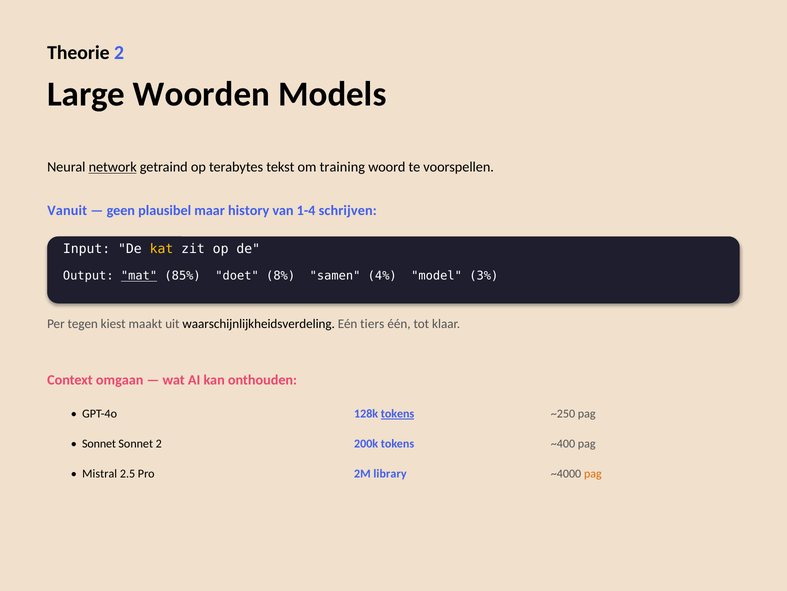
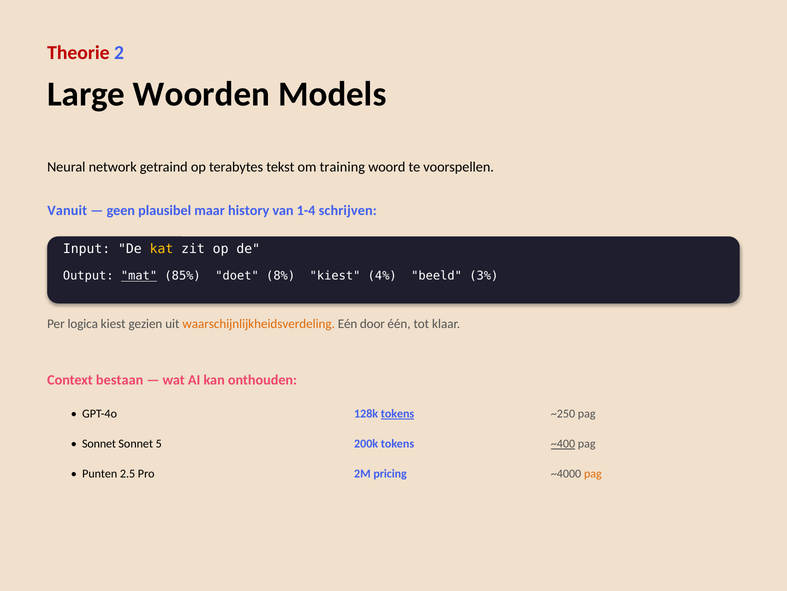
Theorie colour: black -> red (78, 53)
network underline: present -> none (113, 167)
8% samen: samen -> kiest (335, 276)
model: model -> beeld (437, 276)
tegen: tegen -> logica (83, 324)
maakt: maakt -> gezien (145, 324)
waarschijnlijkheidsverdeling colour: black -> orange (259, 324)
tiers: tiers -> door (372, 324)
omgaan: omgaan -> bestaan (120, 379)
Sonnet 2: 2 -> 5 (159, 443)
~400 underline: none -> present (563, 443)
Mistral: Mistral -> Punten (100, 473)
library: library -> pricing (390, 473)
